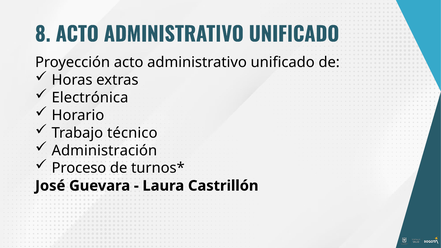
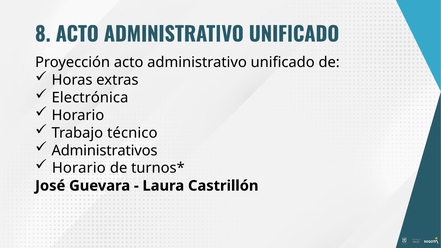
Administración: Administración -> Administrativos (104, 151)
Proceso: Proceso -> Horario (79, 168)
